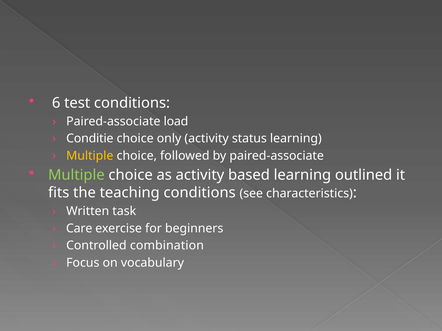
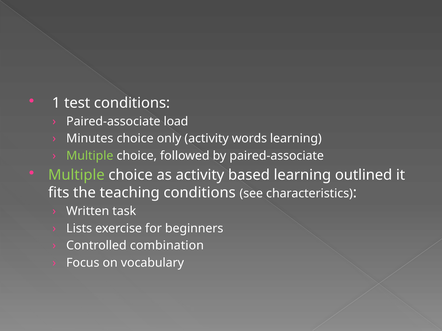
6: 6 -> 1 (56, 103)
Conditie: Conditie -> Minutes (90, 139)
status: status -> words (249, 139)
Multiple colour: yellow -> light green (90, 156)
Care: Care -> Lists (79, 229)
